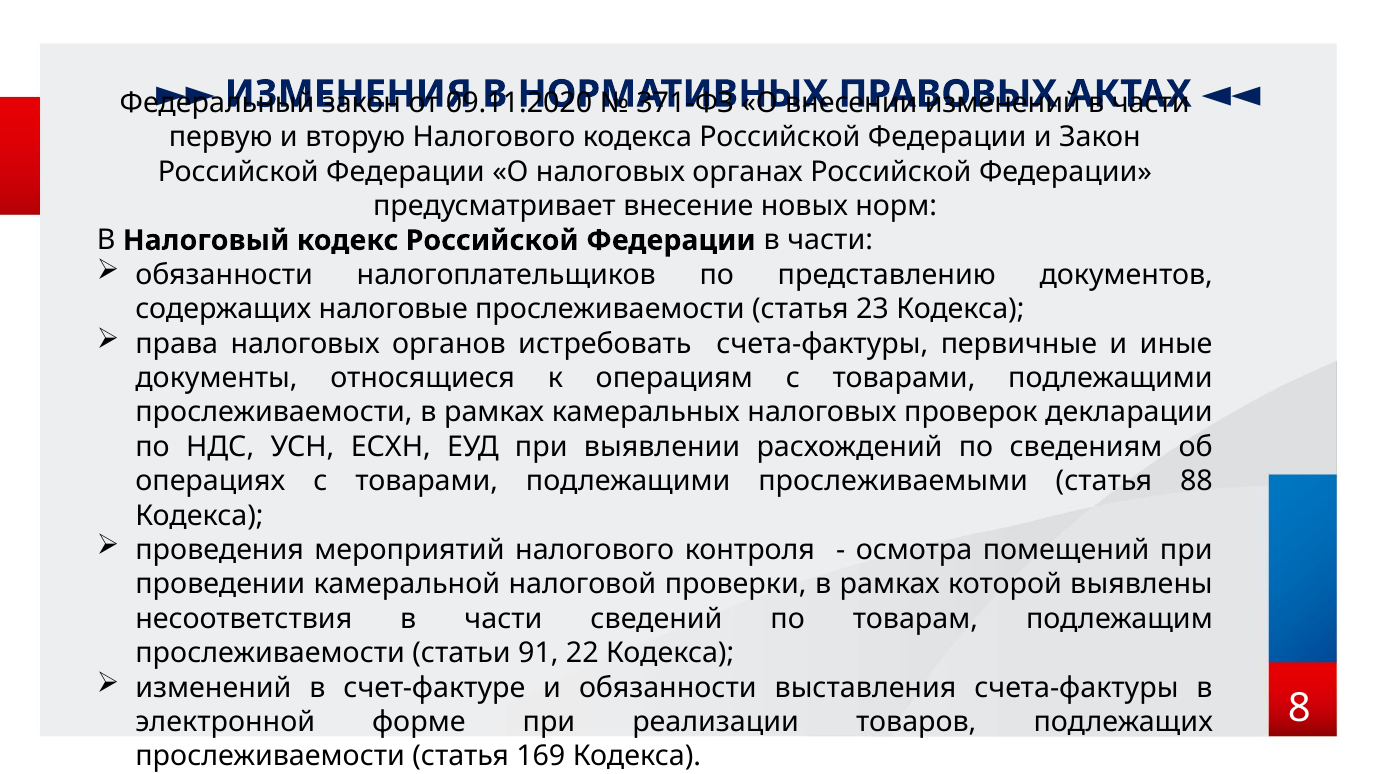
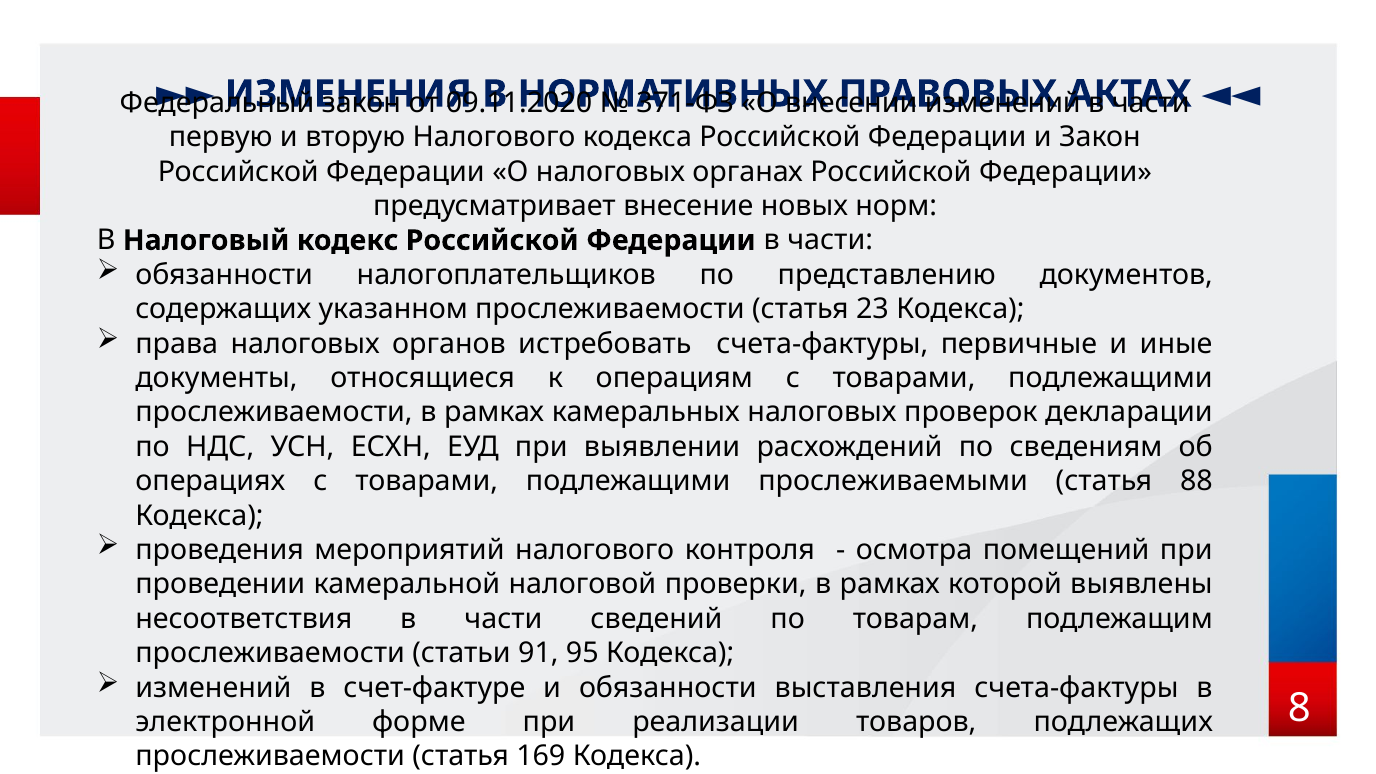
налоговые: налоговые -> указанном (393, 309)
22: 22 -> 95 (582, 653)
